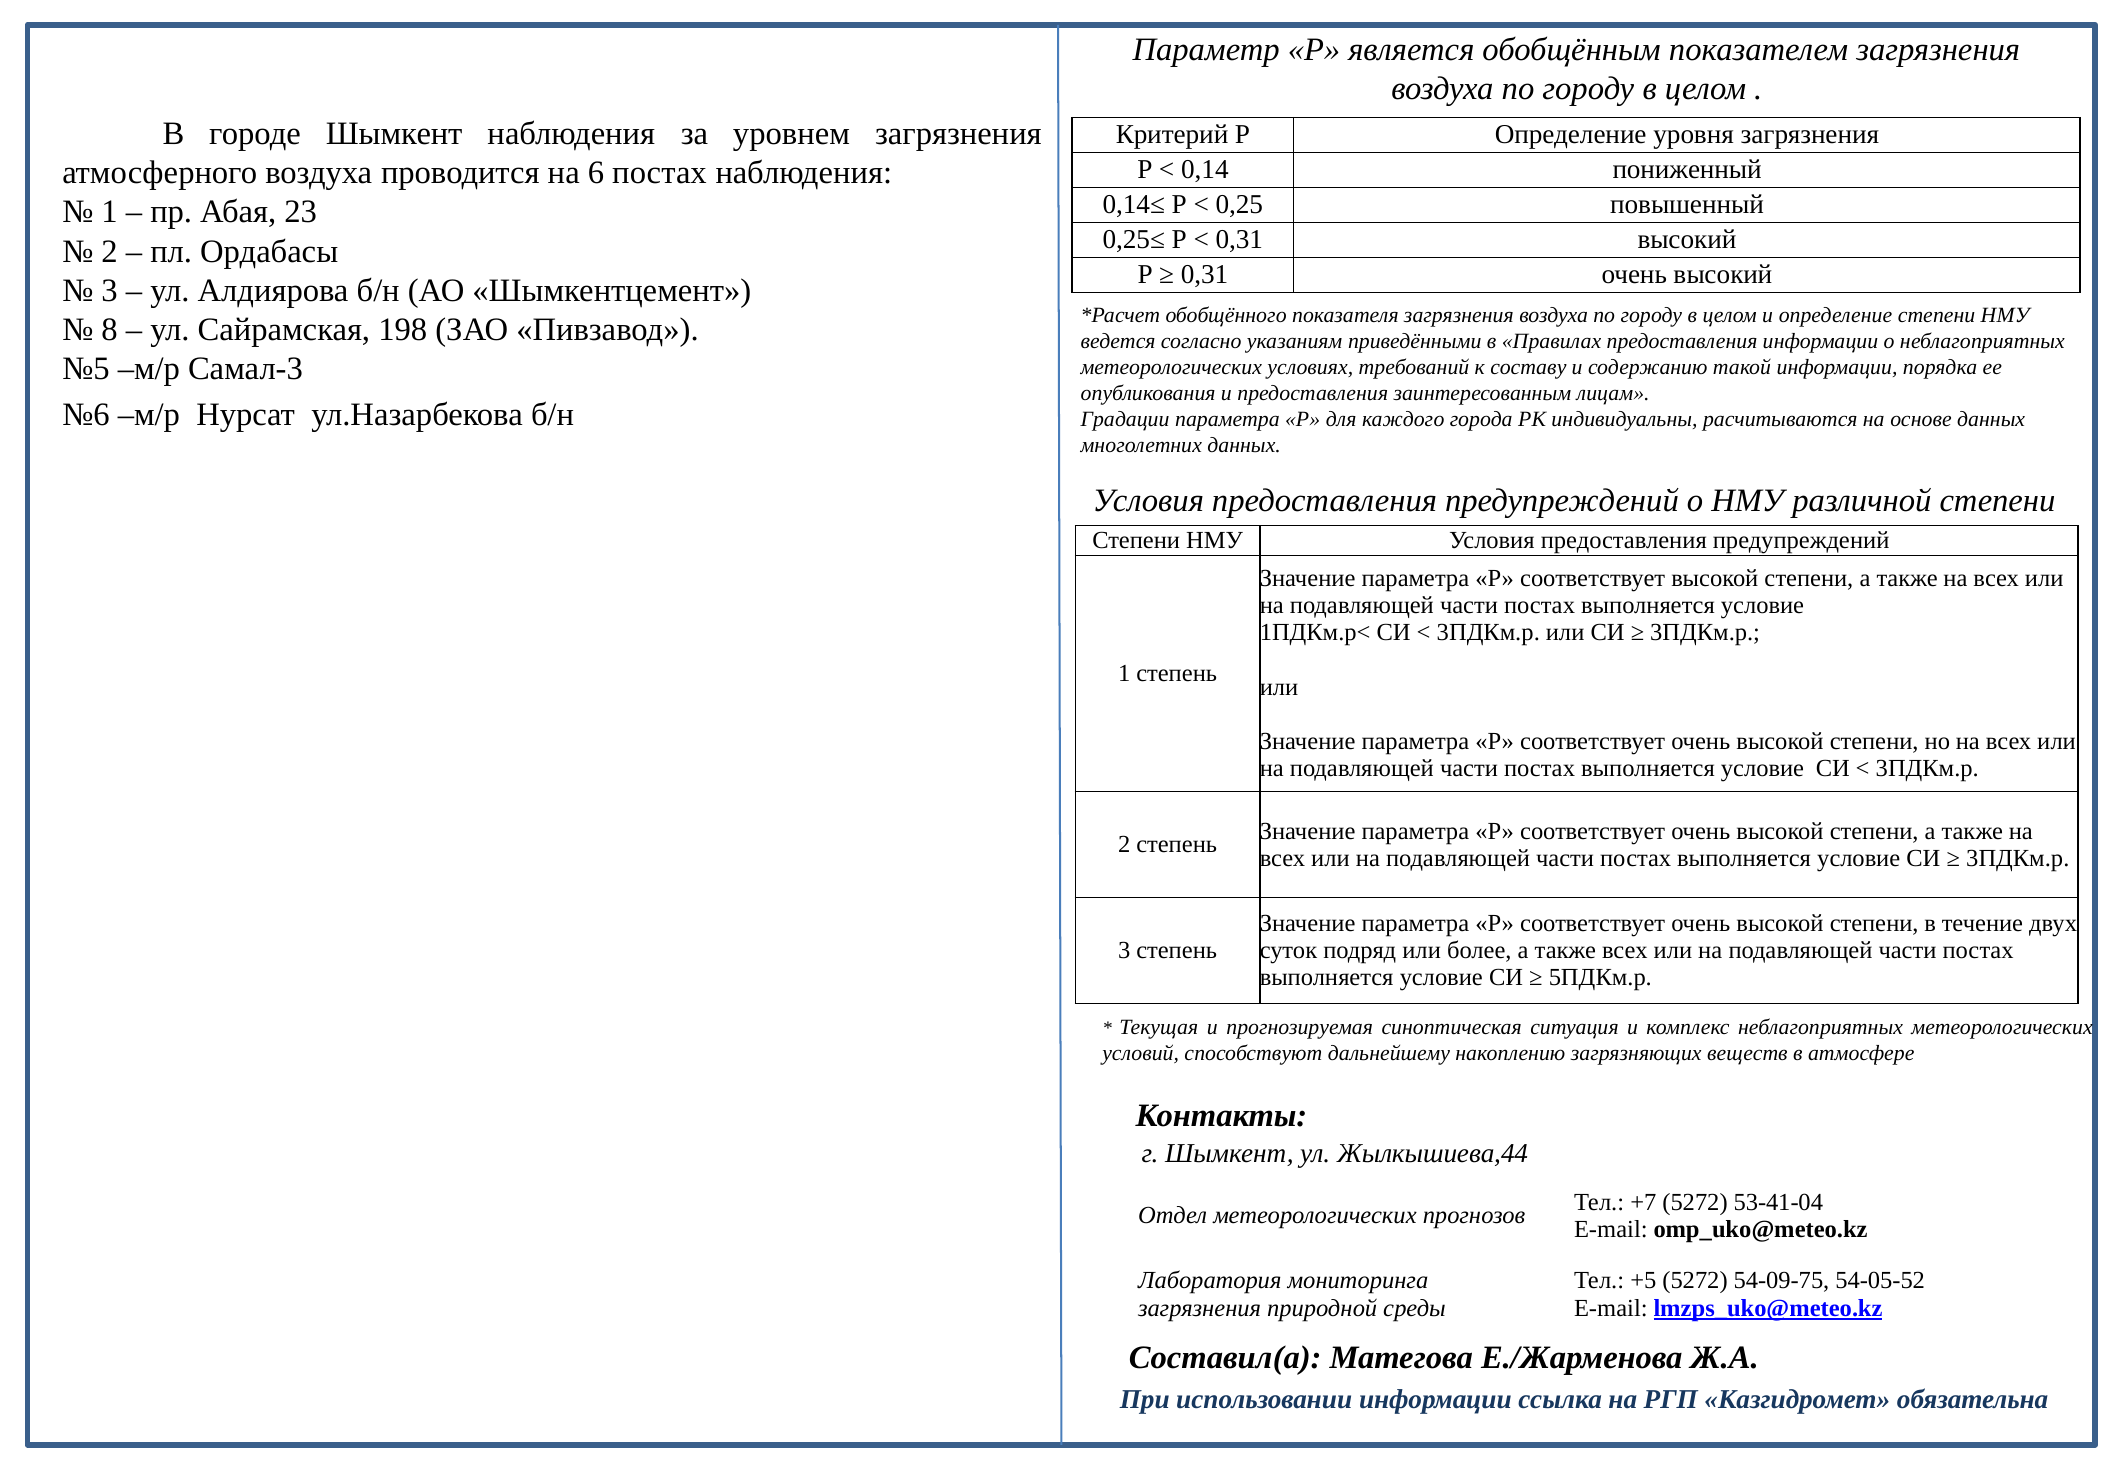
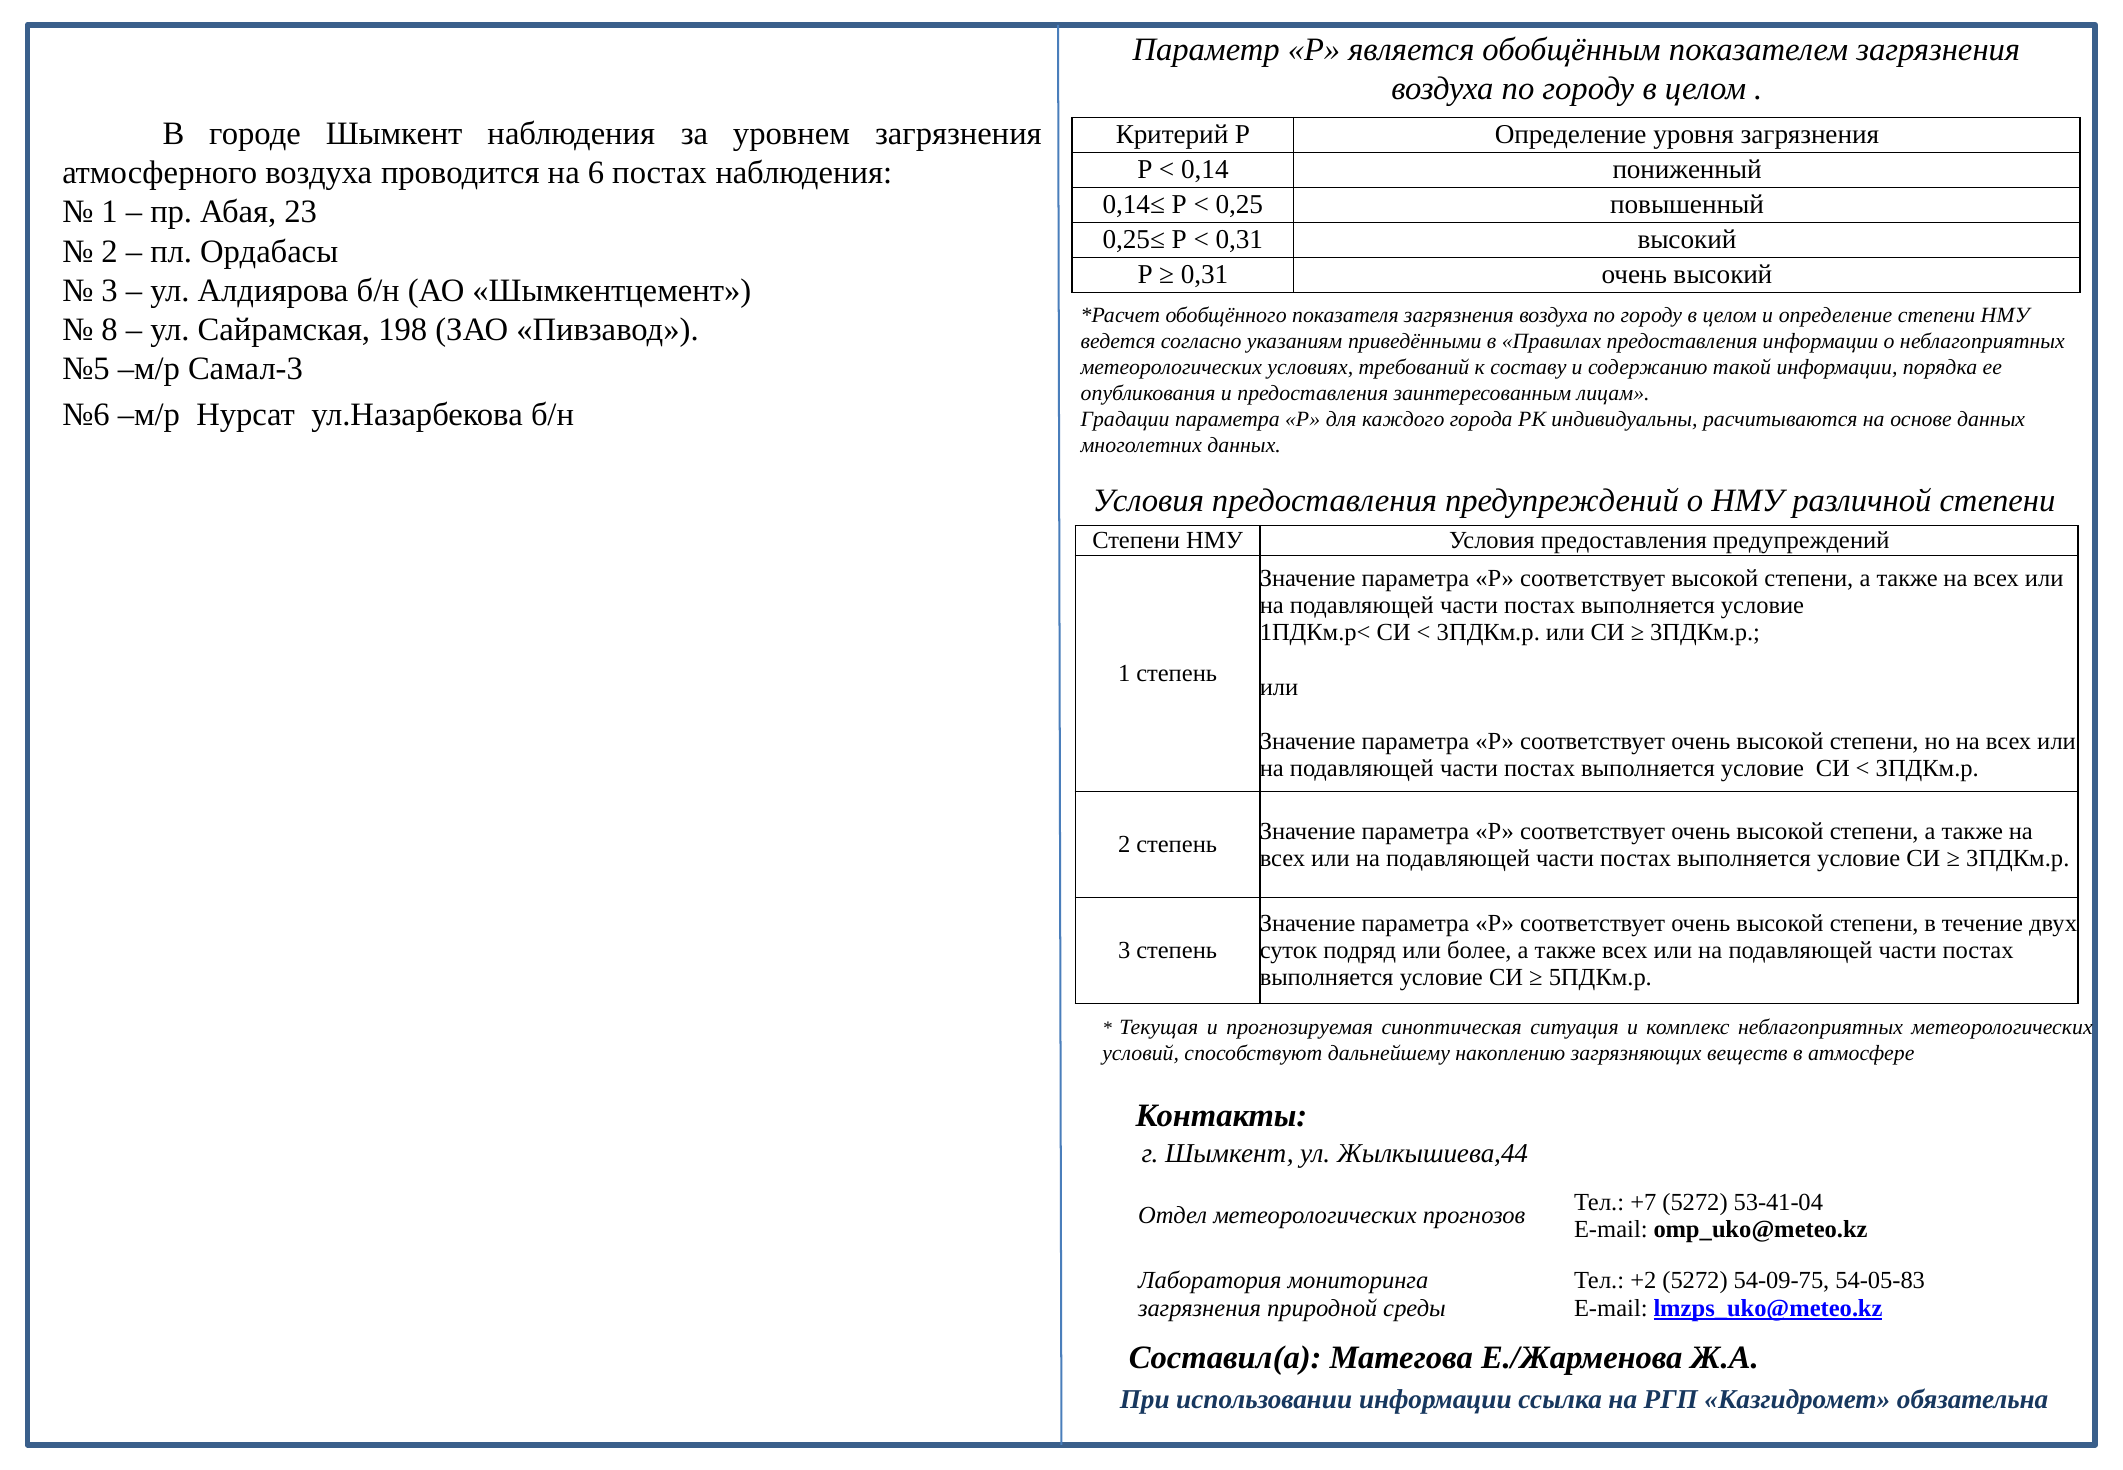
+5: +5 -> +2 (1643, 1281)
54-05-52: 54-05-52 -> 54-05-83 (1880, 1281)
